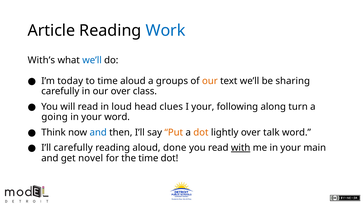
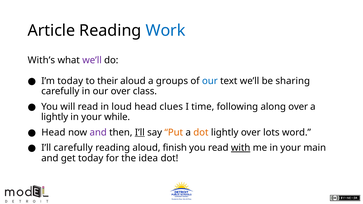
we’ll colour: blue -> purple (92, 60)
to time: time -> their (108, 81)
our colour: orange -> blue (210, 81)
I your: your -> time (203, 107)
along turn: turn -> over (298, 107)
going: going -> lightly (55, 117)
your word: word -> while (117, 117)
Think: Think -> Head (53, 133)
and colour: blue -> purple (98, 133)
I’ll underline: none -> present (140, 133)
talk: talk -> lots (271, 133)
done: done -> finish (175, 148)
get novel: novel -> today (91, 158)
the time: time -> idea (148, 158)
